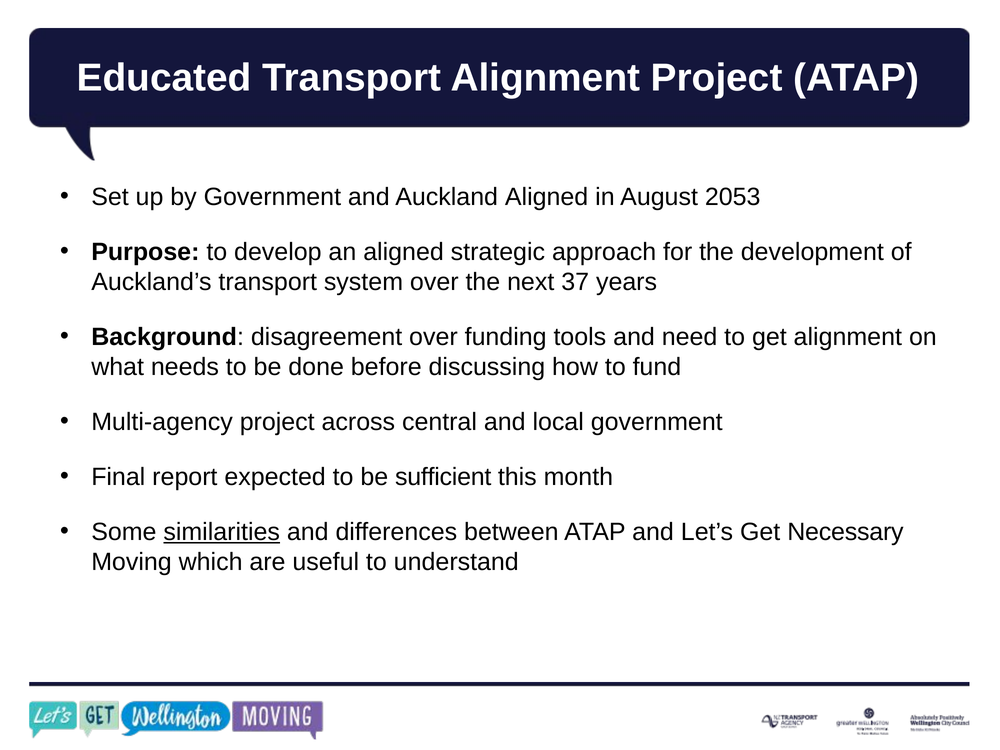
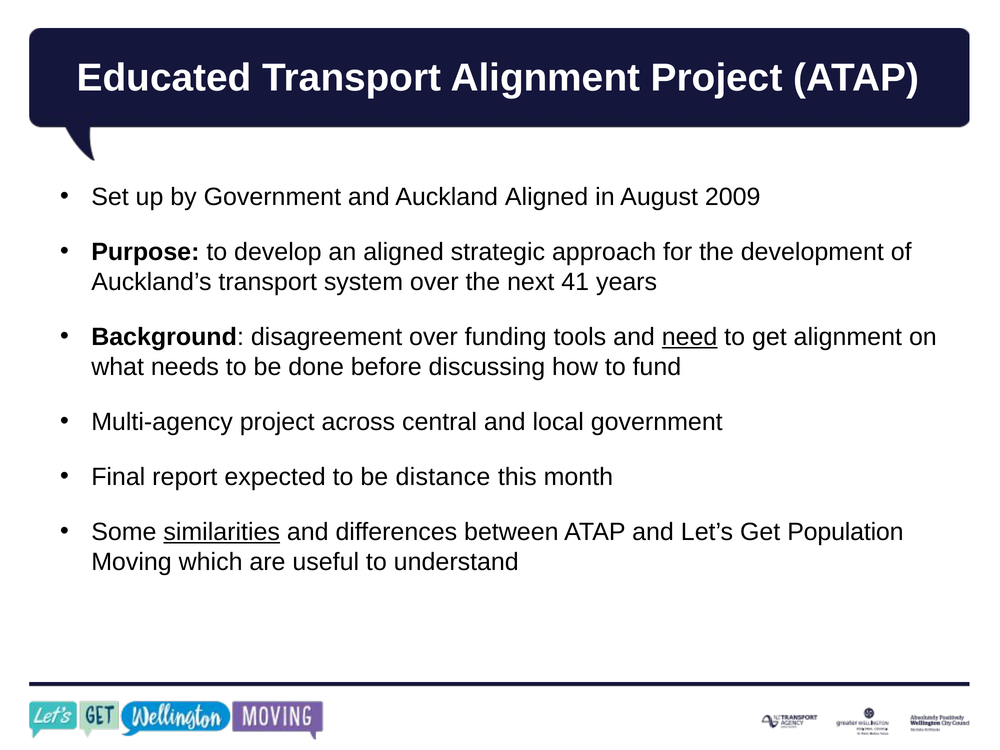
2053: 2053 -> 2009 (733, 197)
37: 37 -> 41 (575, 282)
need underline: none -> present (690, 337)
sufficient: sufficient -> distance (443, 477)
Necessary: Necessary -> Population (845, 532)
